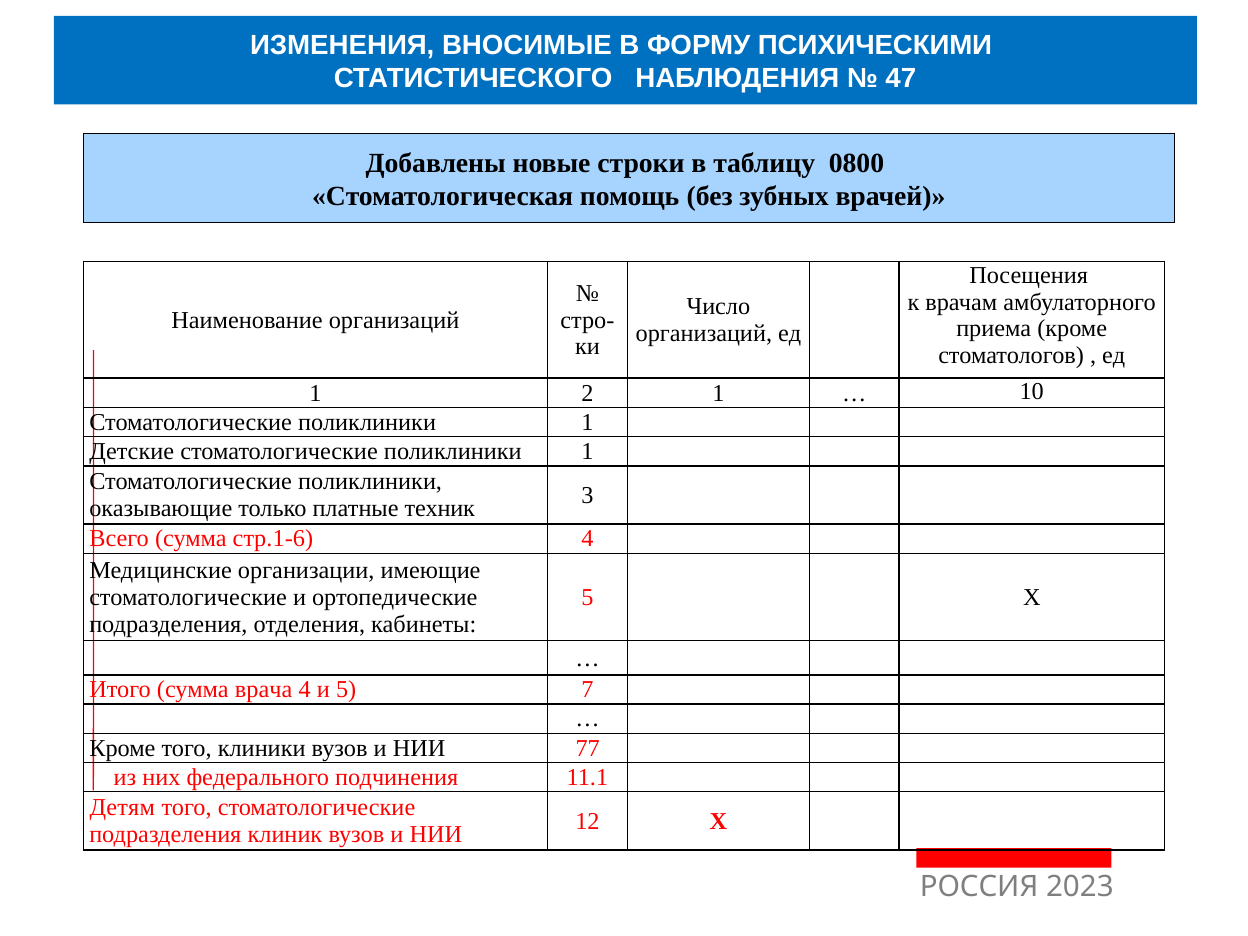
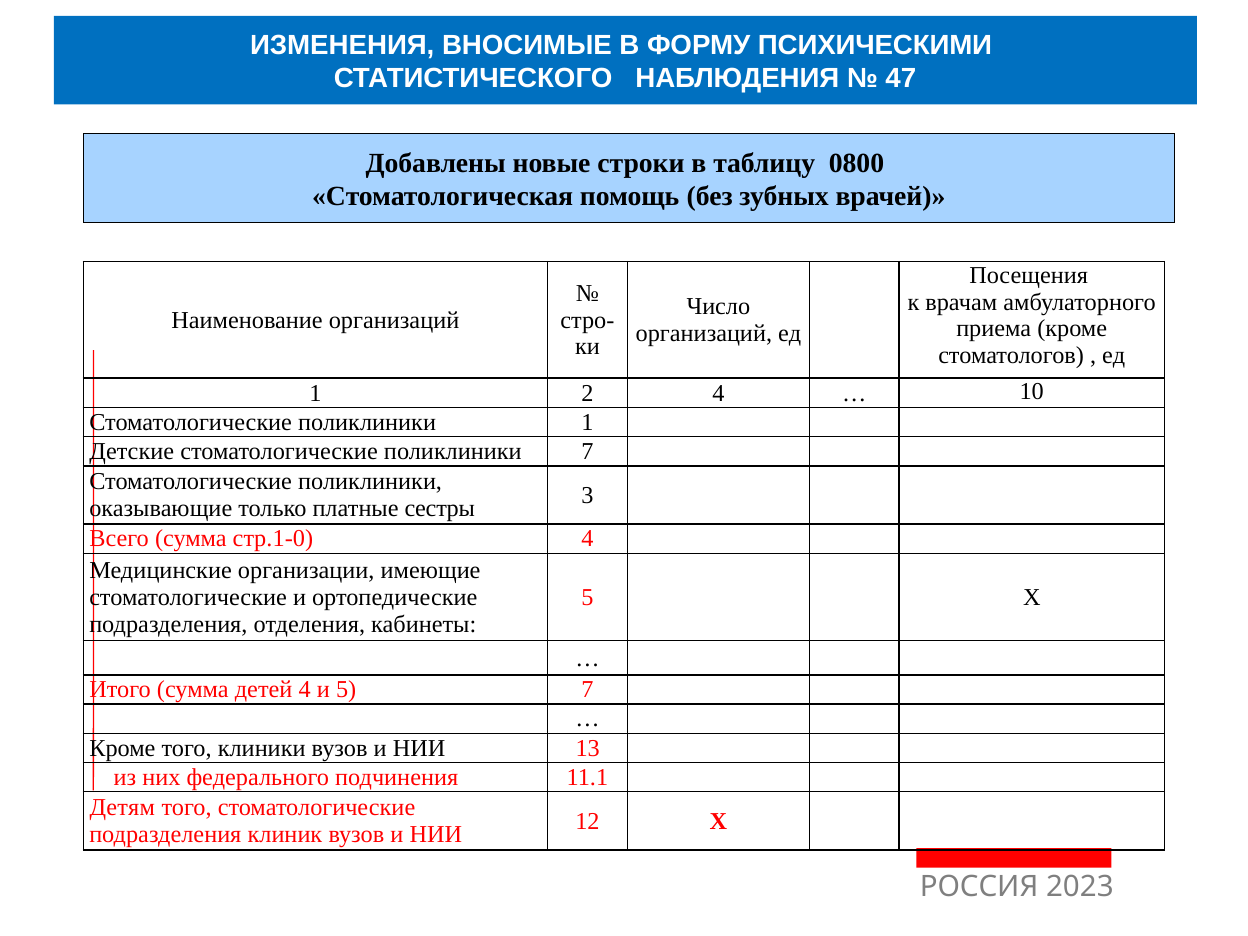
2 1: 1 -> 4 (719, 393)
Детские стоматологические поликлиники 1: 1 -> 7 (588, 451)
техник: техник -> сестры (440, 509)
стр.1-6: стр.1-6 -> стр.1-0 (273, 539)
врача: врача -> детей (264, 690)
77: 77 -> 13 (588, 748)
